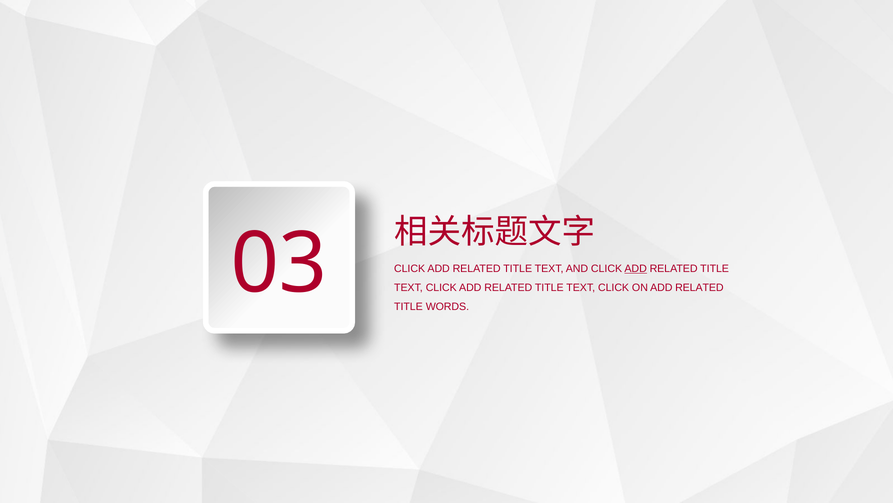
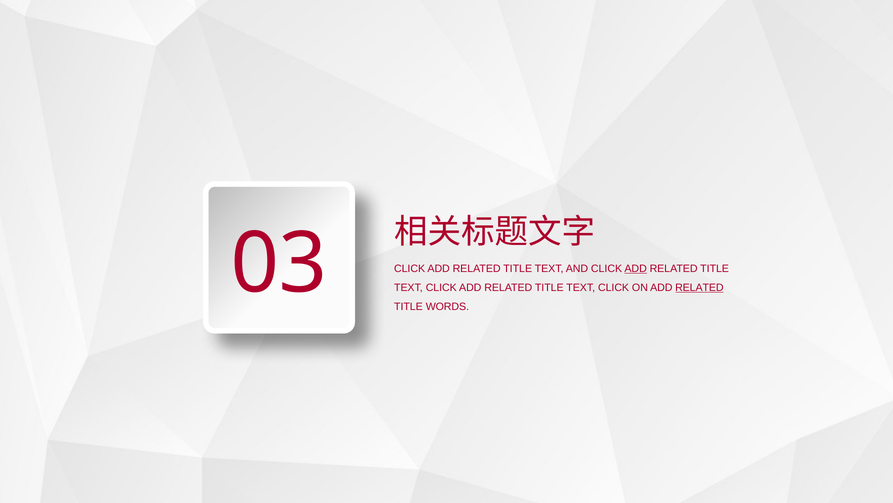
RELATED underline: none -> present (699, 287)
